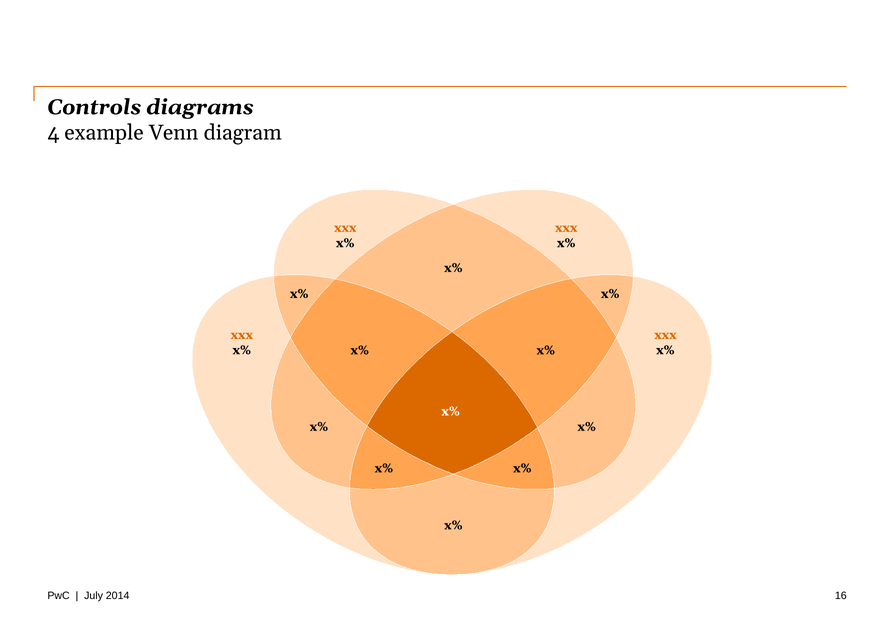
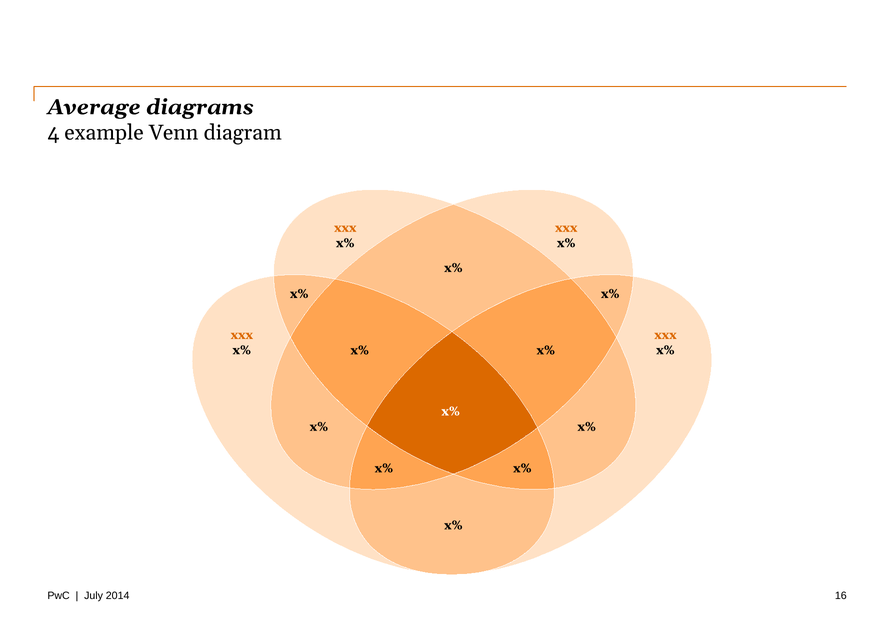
Controls: Controls -> Average (94, 107)
